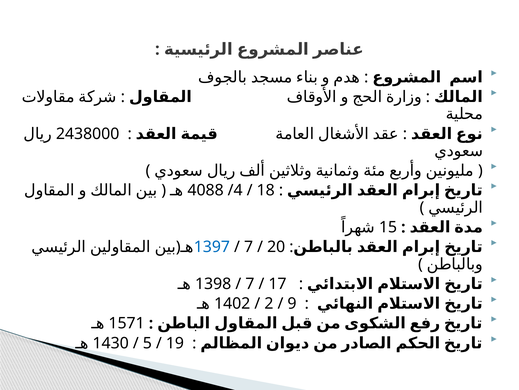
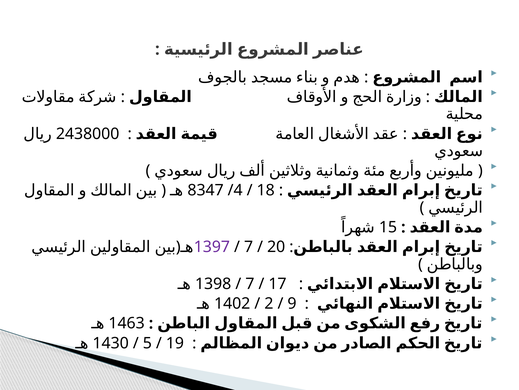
4088: 4088 -> 8347 (206, 190)
1397 colour: blue -> purple (212, 247)
1571: 1571 -> 1463 (127, 323)
